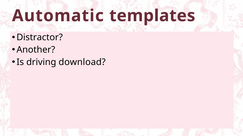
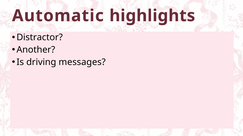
templates: templates -> highlights (152, 16)
download: download -> messages (82, 62)
